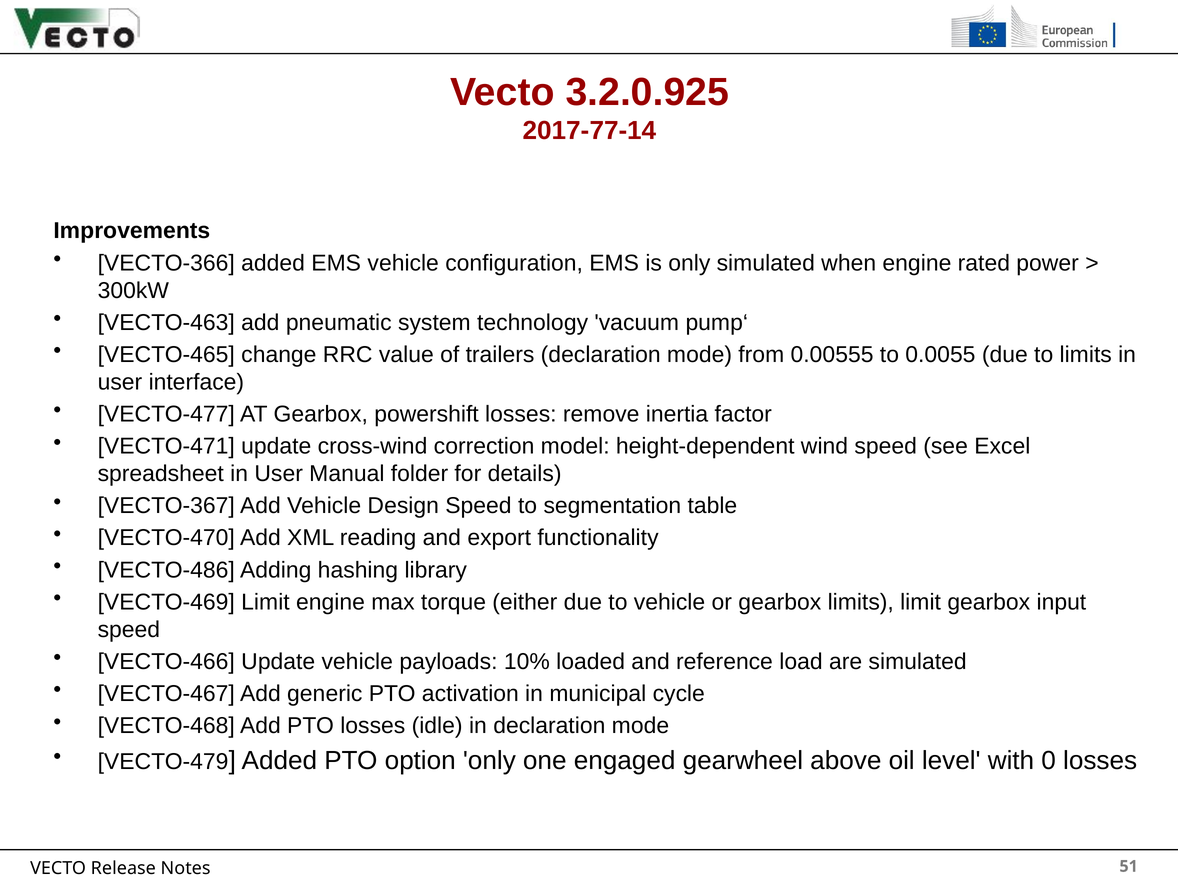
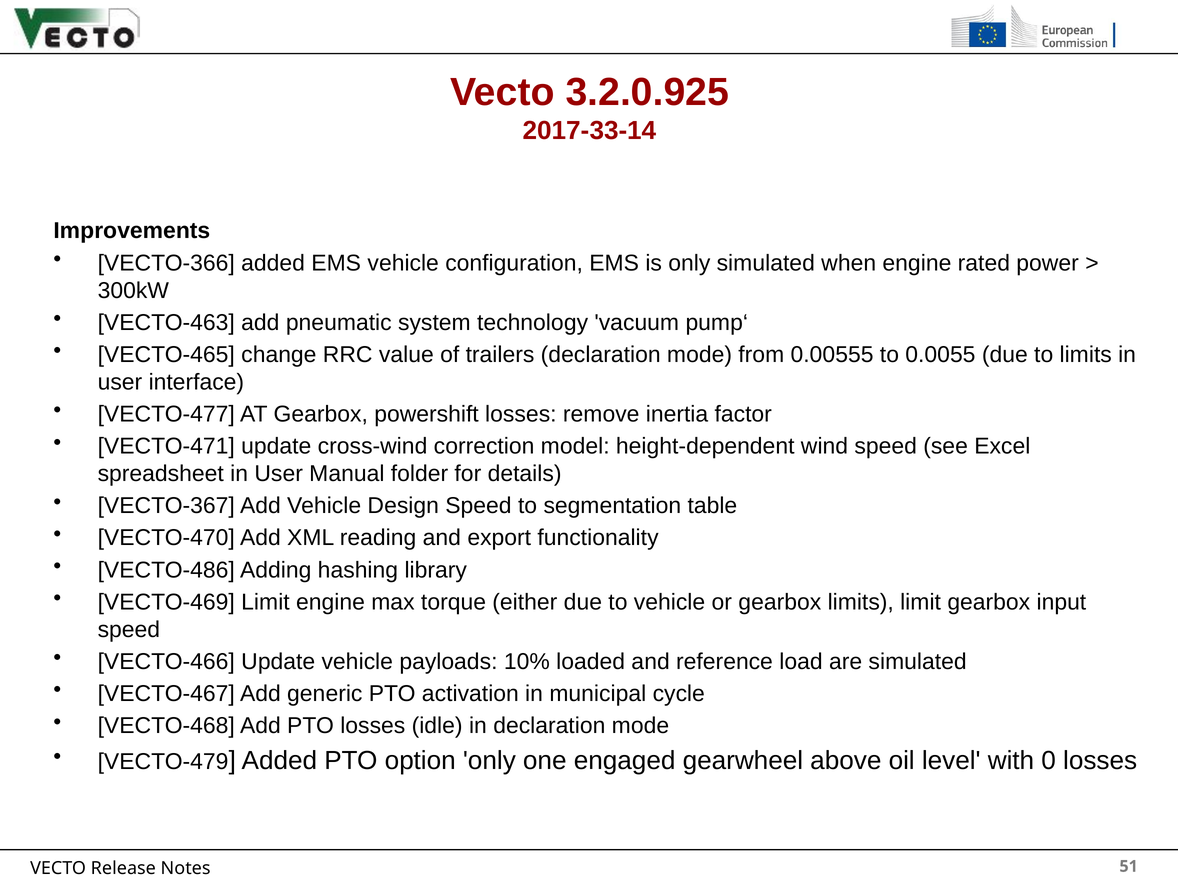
2017-77-14: 2017-77-14 -> 2017-33-14 (590, 131)
